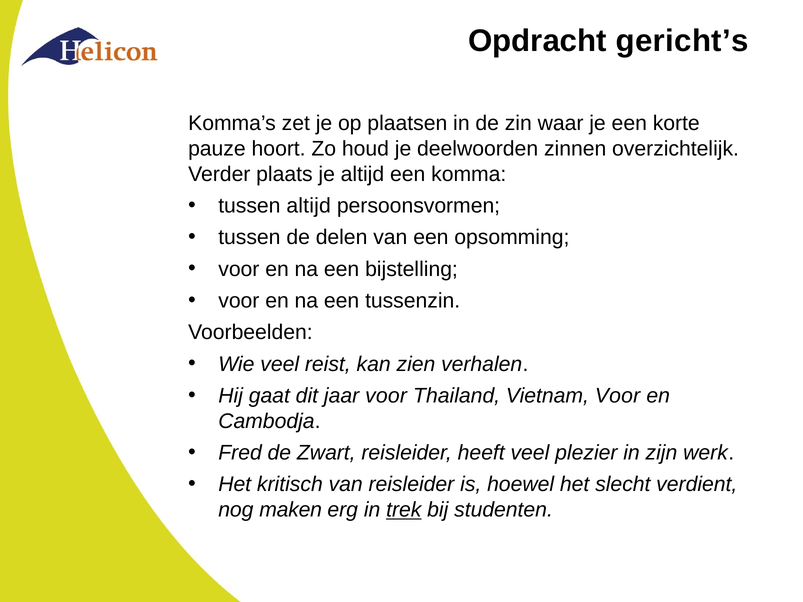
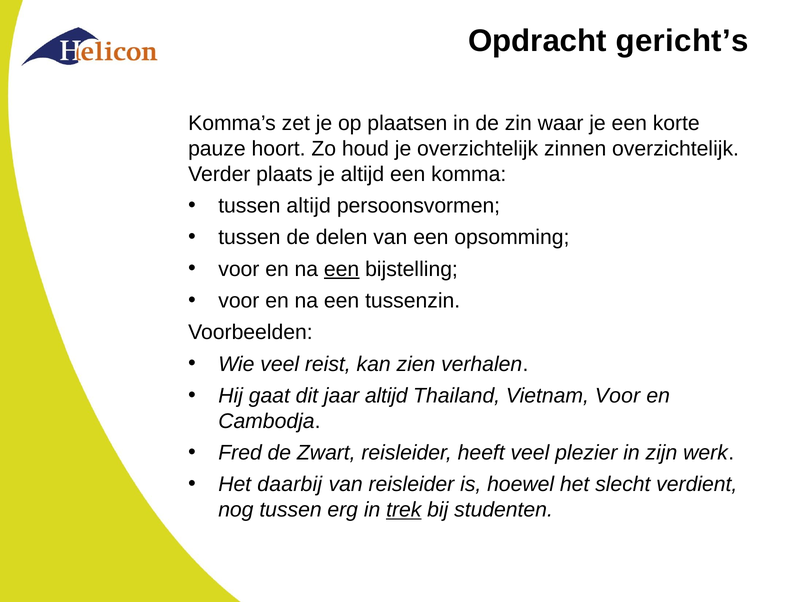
je deelwoorden: deelwoorden -> overzichtelijk (478, 149)
een underline: none -> present (342, 269)
jaar voor: voor -> altijd (386, 396)
kritisch: kritisch -> daarbij (290, 485)
nog maken: maken -> tussen (291, 510)
